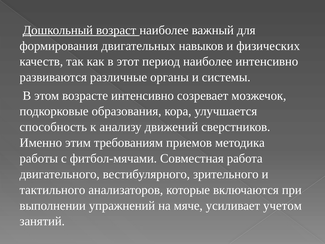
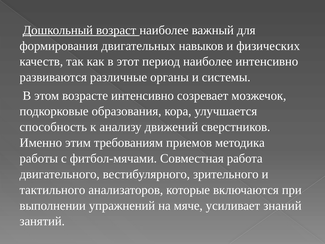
учетом: учетом -> знаний (282, 205)
